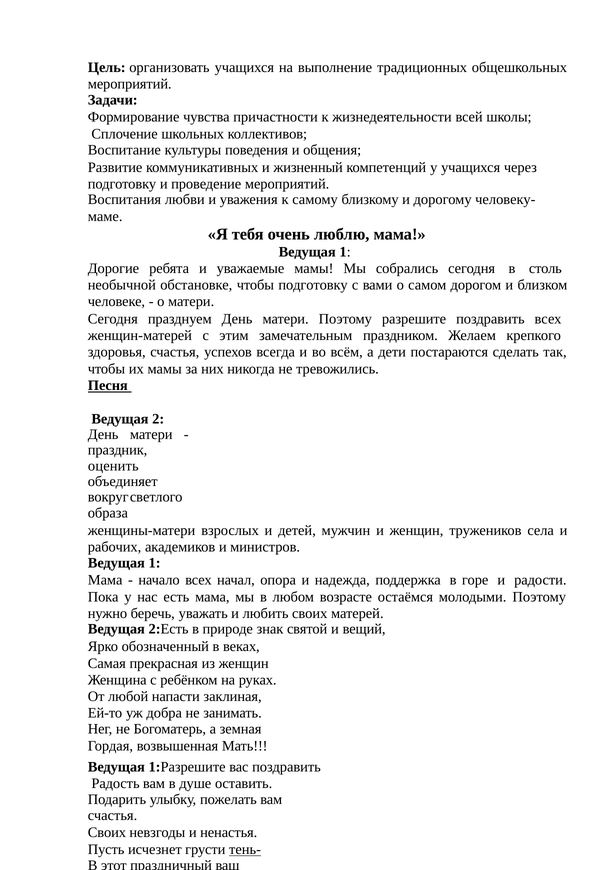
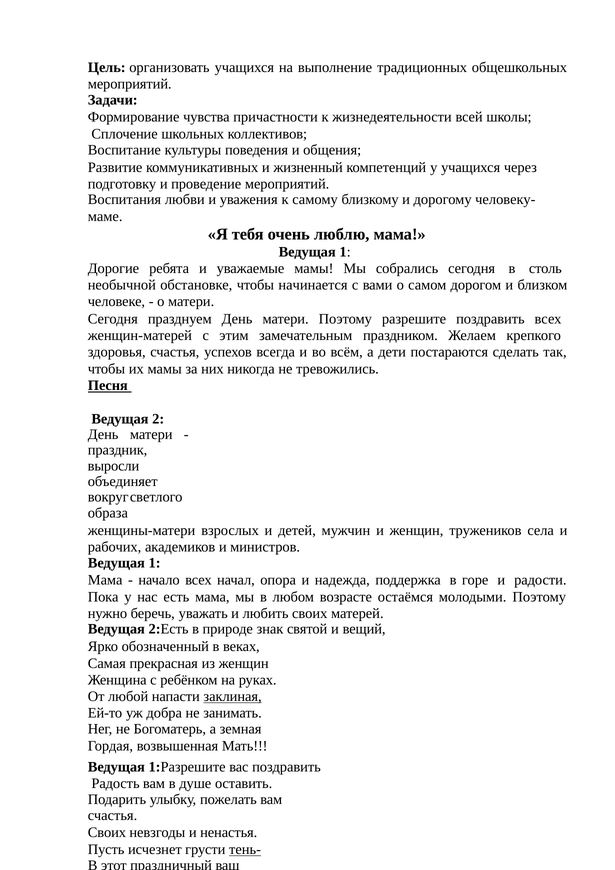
чтобы подготовку: подготовку -> начинается (313, 285)
оценить: оценить -> выросли (113, 466)
заклиная underline: none -> present (233, 697)
